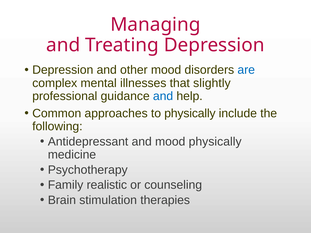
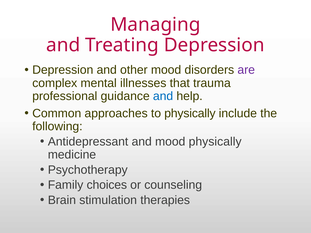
are colour: blue -> purple (246, 70)
slightly: slightly -> trauma (212, 83)
realistic: realistic -> choices (107, 185)
